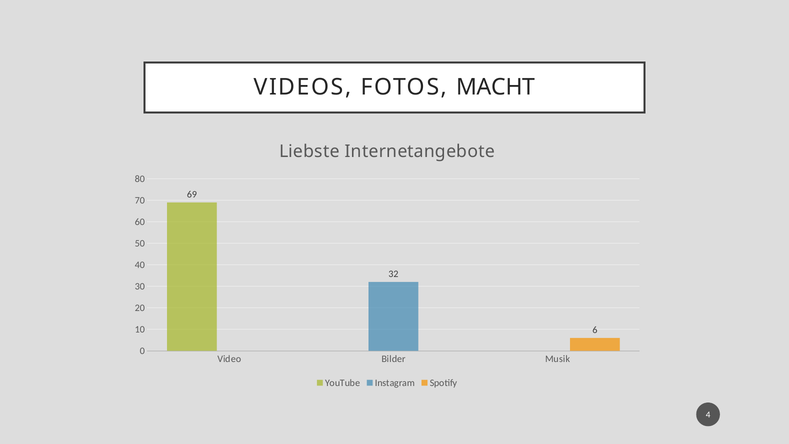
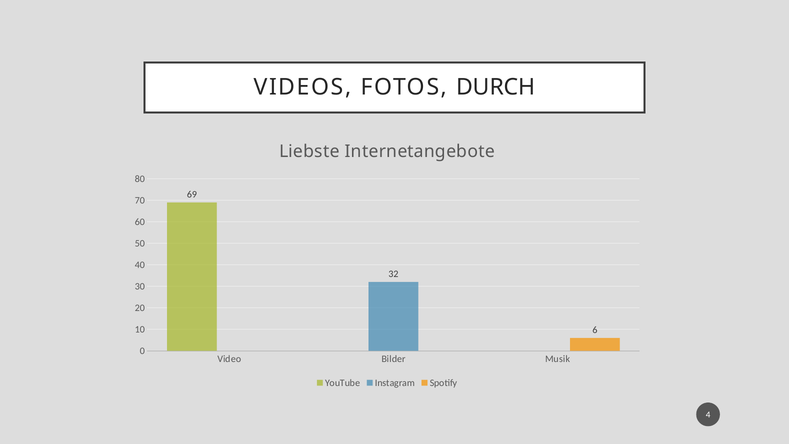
MACHT: MACHT -> DURCH (496, 87)
